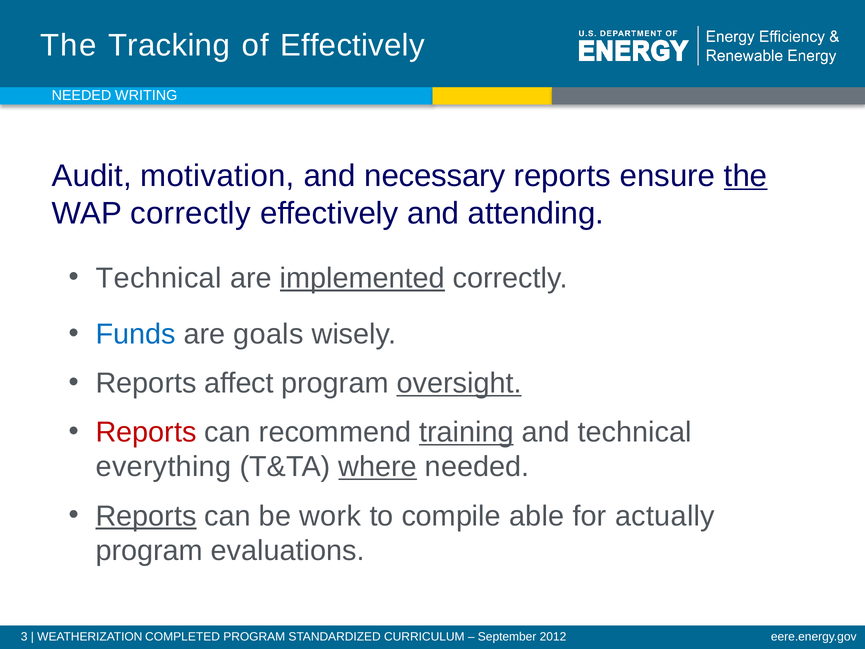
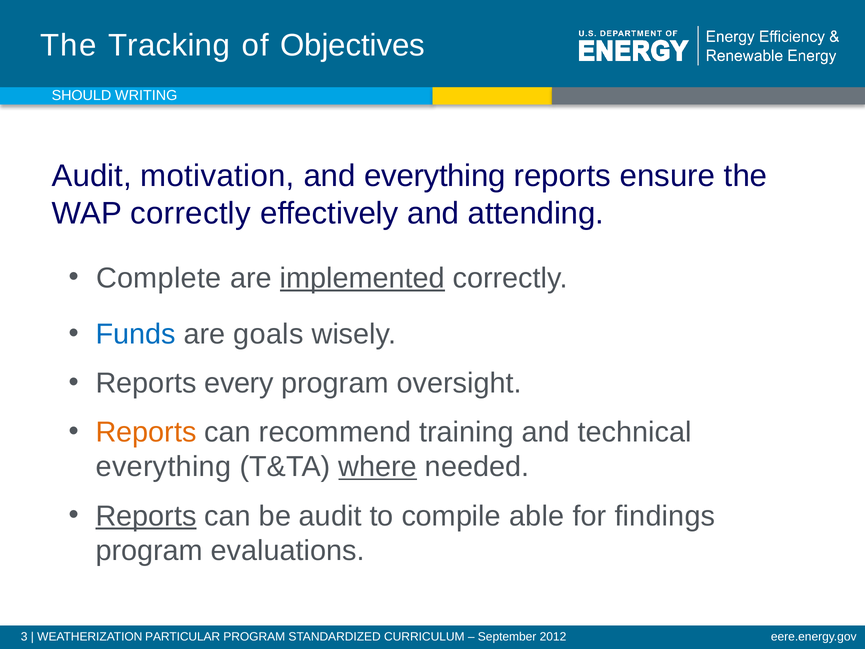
of Effectively: Effectively -> Objectives (353, 46)
NEEDED: NEEDED -> SHOULD (81, 95)
and necessary: necessary -> everything (435, 176)
the underline: present -> none (746, 176)
Technical: Technical -> Complete (159, 278)
affect: affect -> every (239, 383)
oversight underline: present -> none (459, 383)
Reports colour: red -> orange (146, 432)
training underline: present -> none (466, 432)
be work: work -> audit (330, 516)
actually: actually -> findings (665, 516)
COMPLETED: COMPLETED -> PARTICULAR (183, 637)
